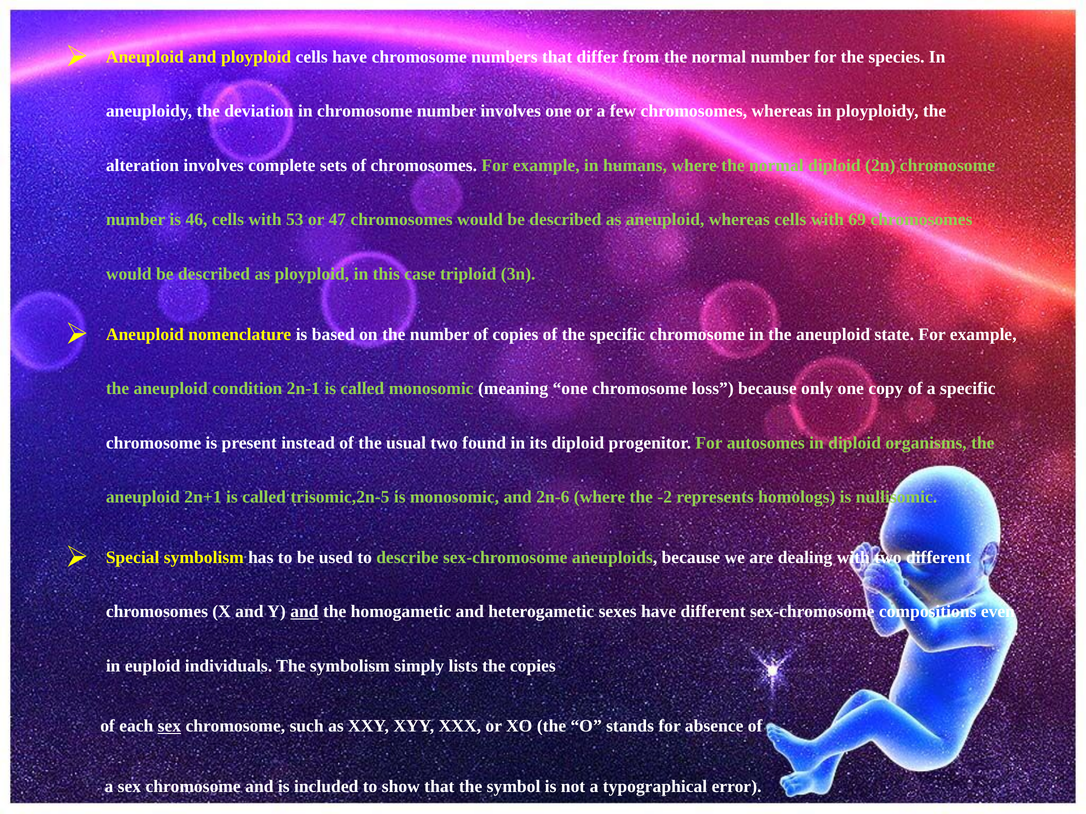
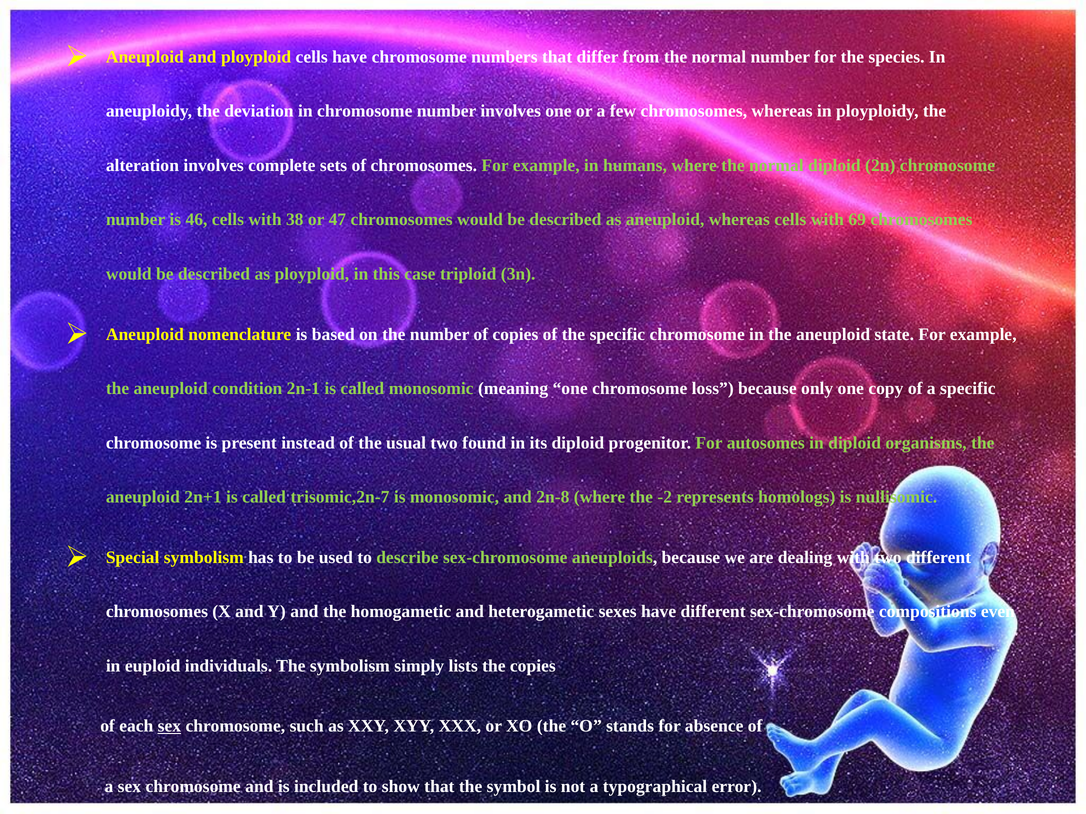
53: 53 -> 38 (295, 220)
trisomic,2n-5: trisomic,2n-5 -> trisomic,2n-7 (340, 497)
2n-6: 2n-6 -> 2n-8 (553, 497)
and underline: present -> none (304, 612)
